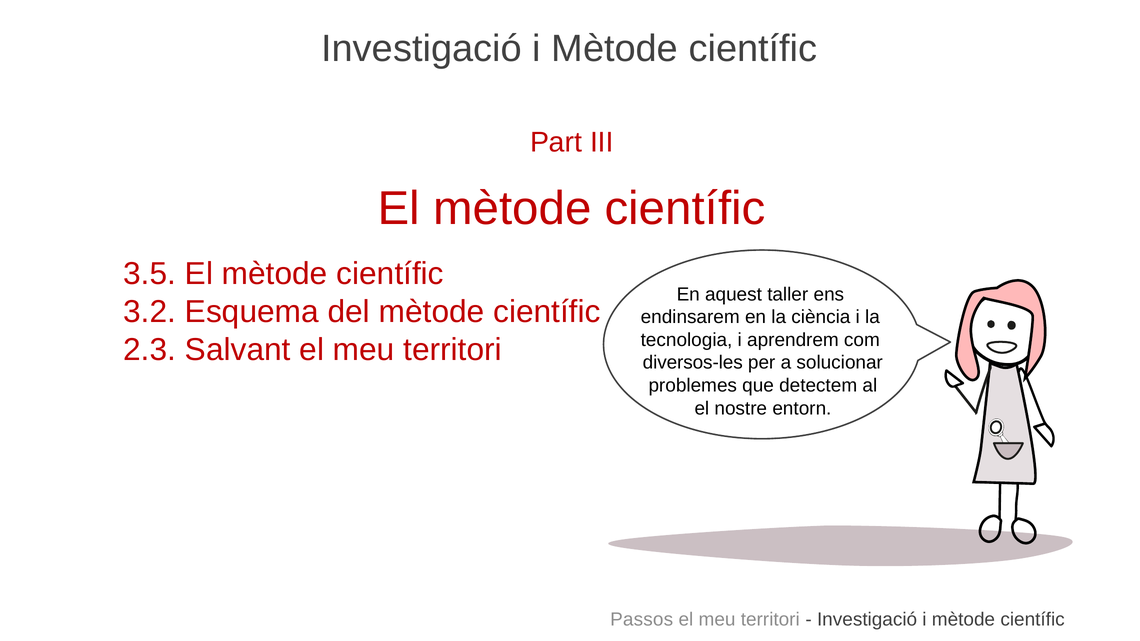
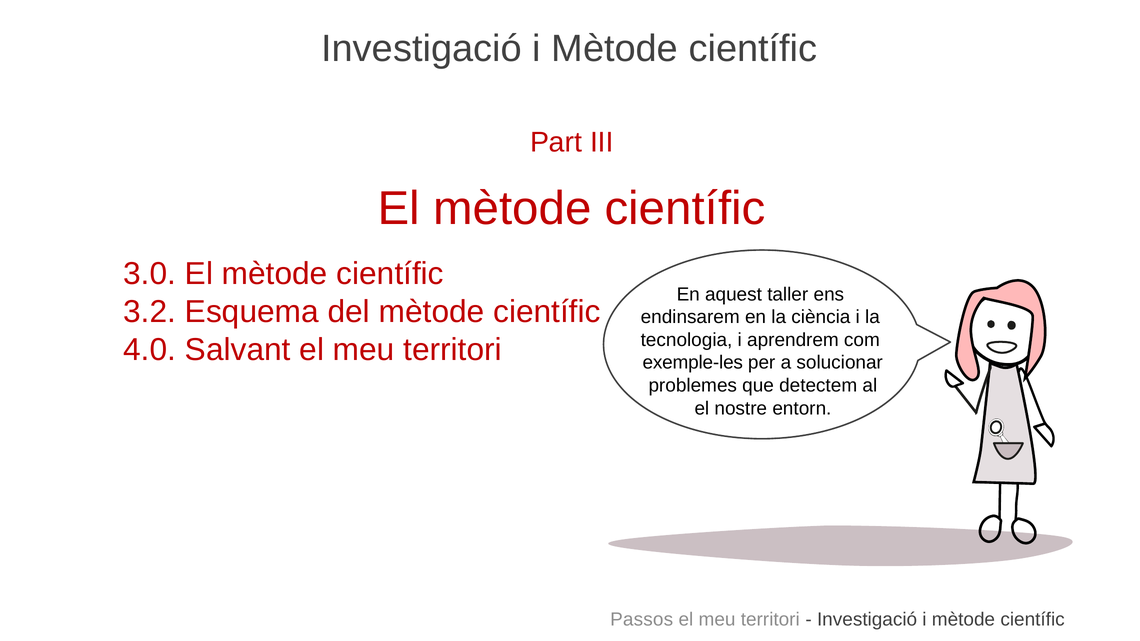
3.5: 3.5 -> 3.0 (150, 274)
2.3: 2.3 -> 4.0 (150, 350)
diversos-les: diversos-les -> exemple-les (693, 363)
